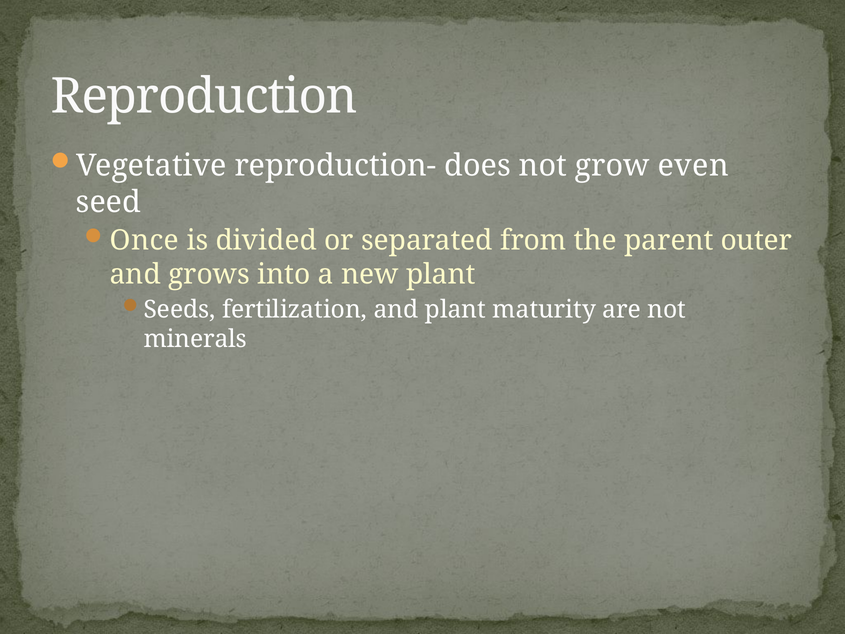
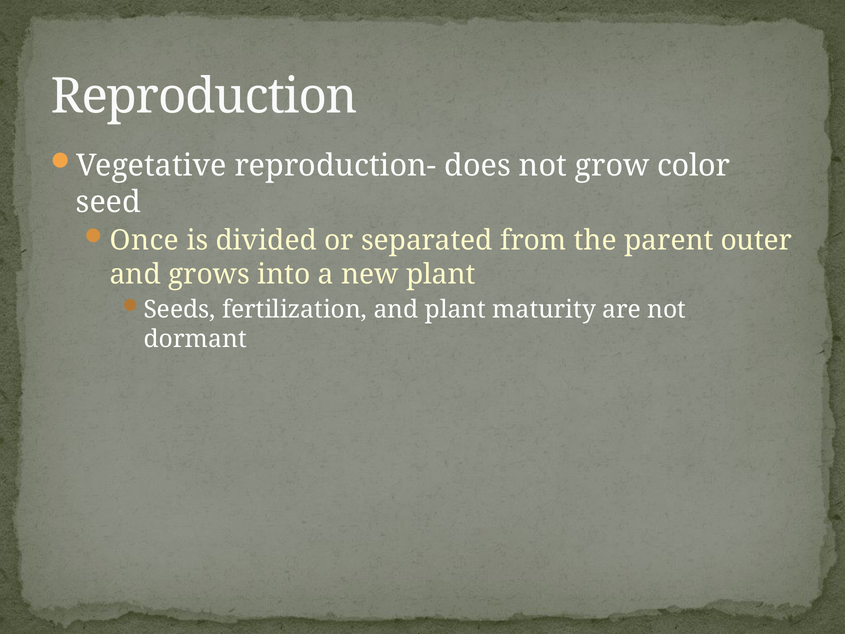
even: even -> color (694, 165)
minerals: minerals -> dormant (195, 339)
